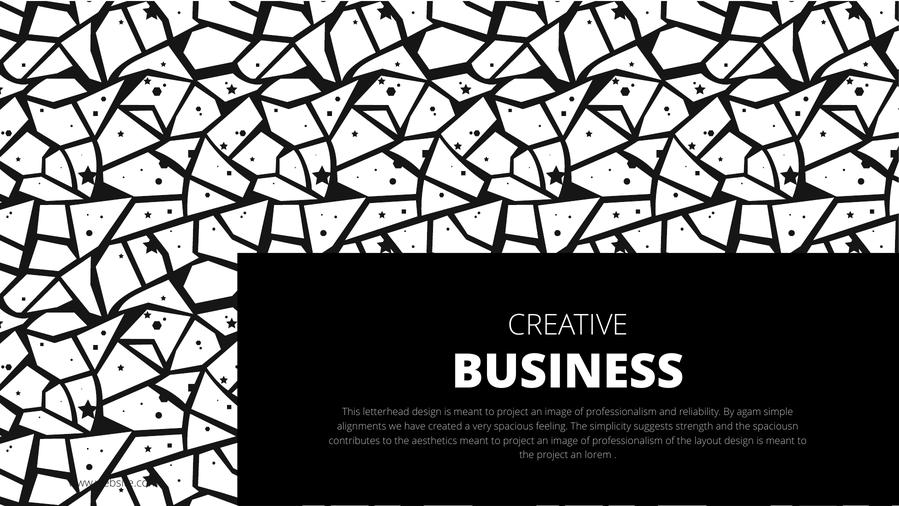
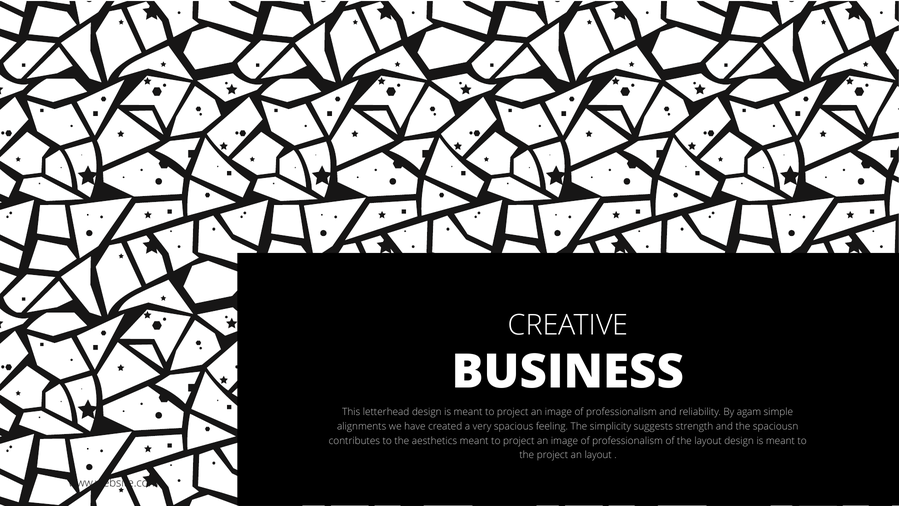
an lorem: lorem -> layout (598, 455)
